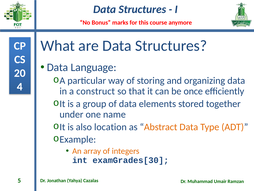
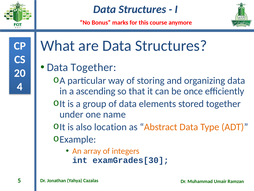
Data Language: Language -> Together (93, 67)
construct: construct -> ascending (96, 91)
